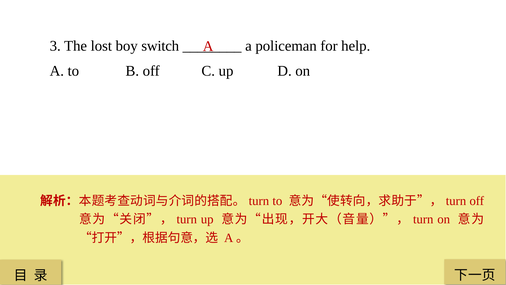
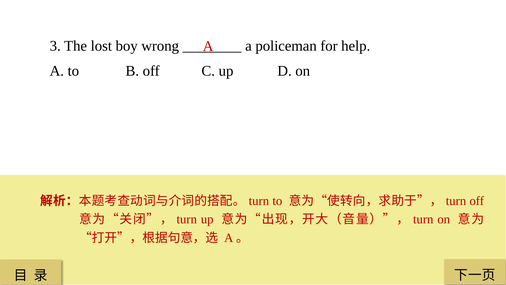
switch: switch -> wrong (160, 46)
